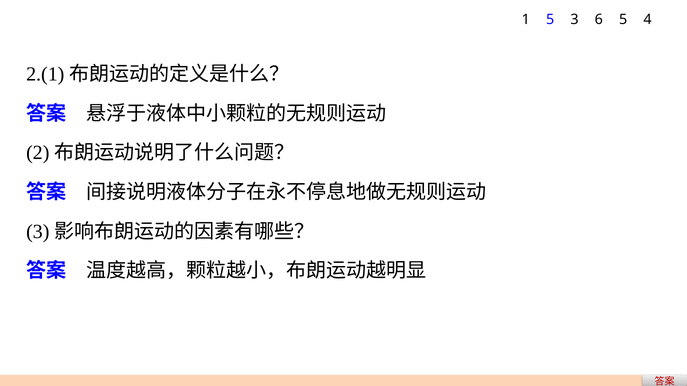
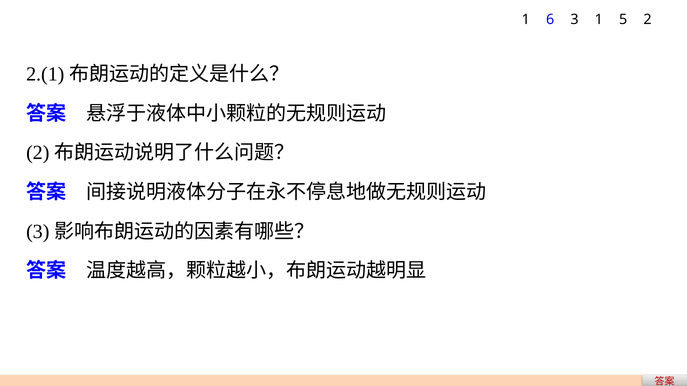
1 5: 5 -> 6 (550, 19)
3 6: 6 -> 1 (599, 19)
5 4: 4 -> 2 (648, 19)
